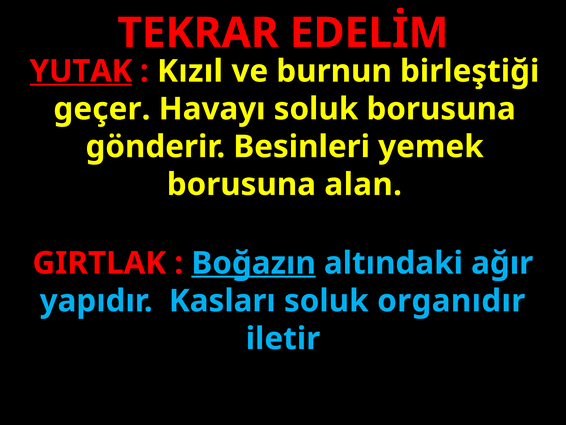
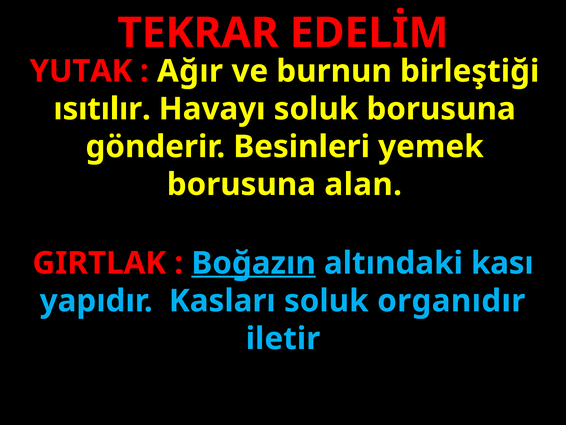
YUTAK underline: present -> none (81, 71)
Kızıl: Kızıl -> Ağır (190, 71)
geçer: geçer -> ısıtılır (102, 109)
ağır: ağır -> kası (502, 263)
